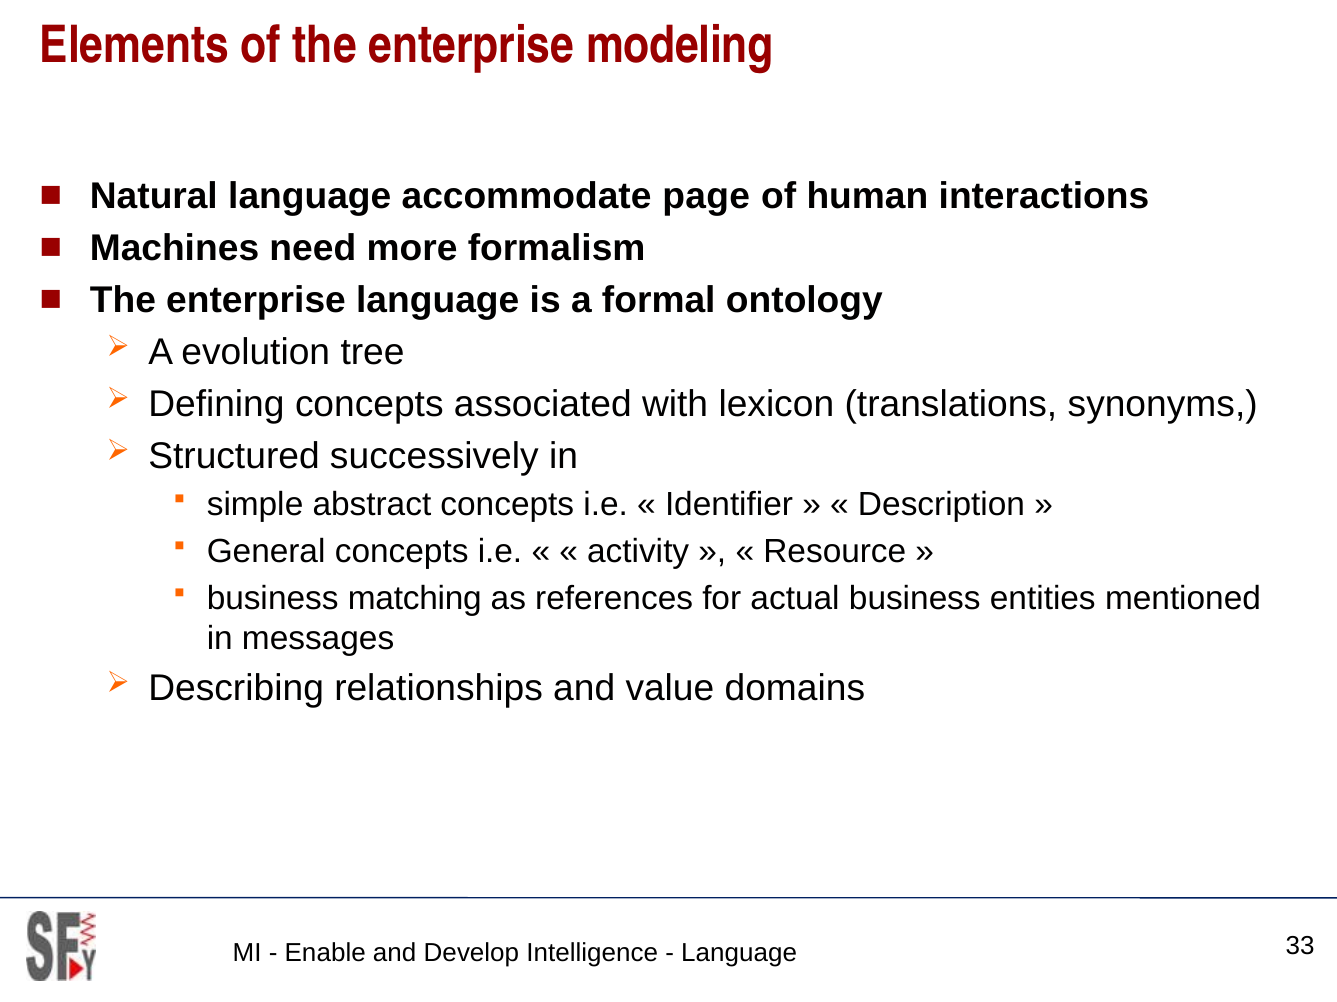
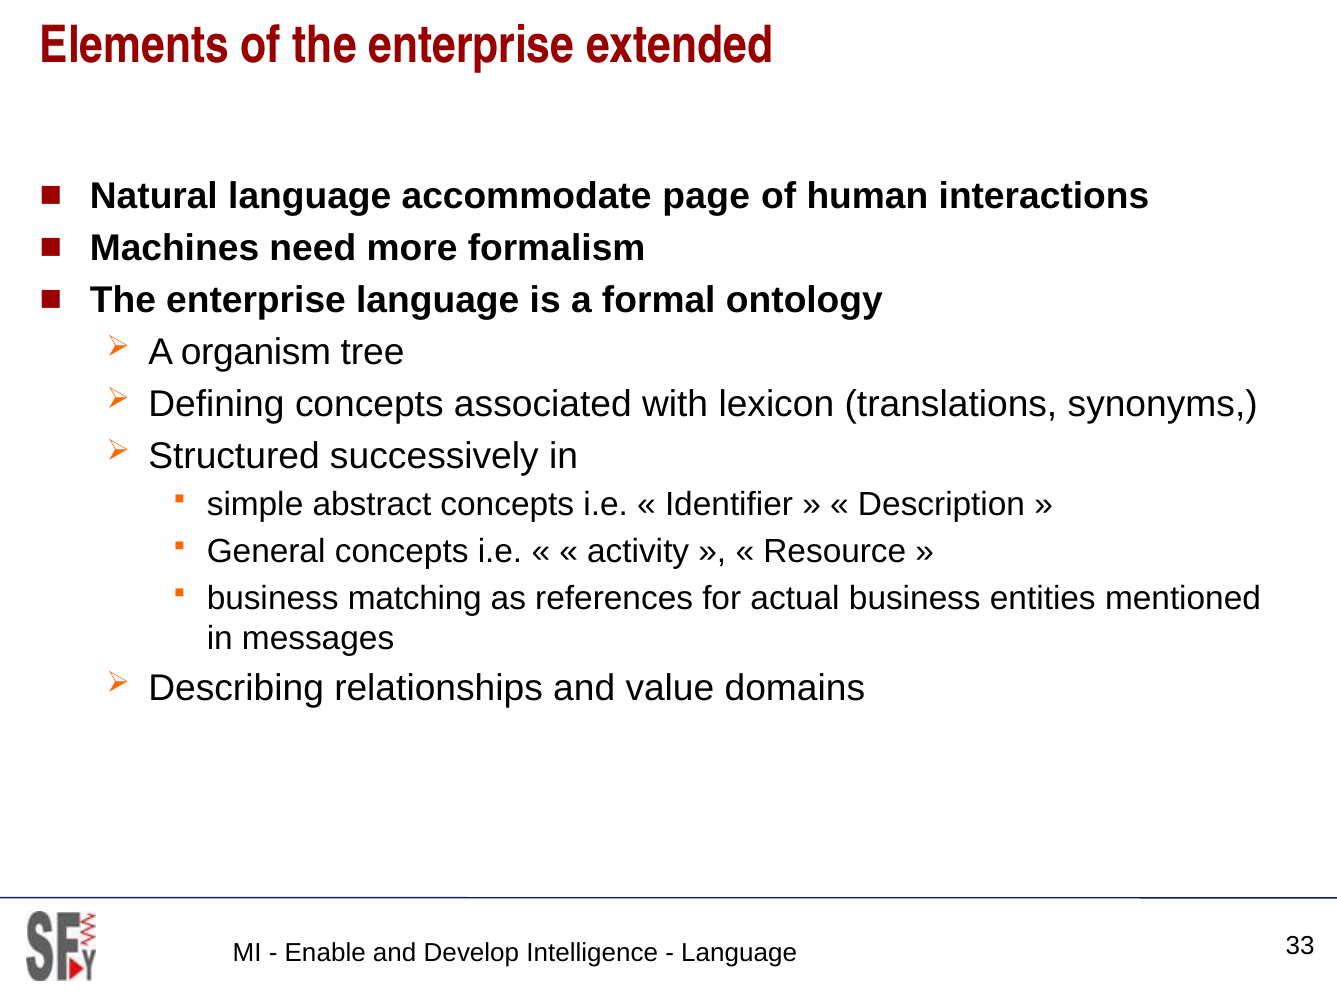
modeling: modeling -> extended (680, 46)
evolution: evolution -> organism (256, 352)
